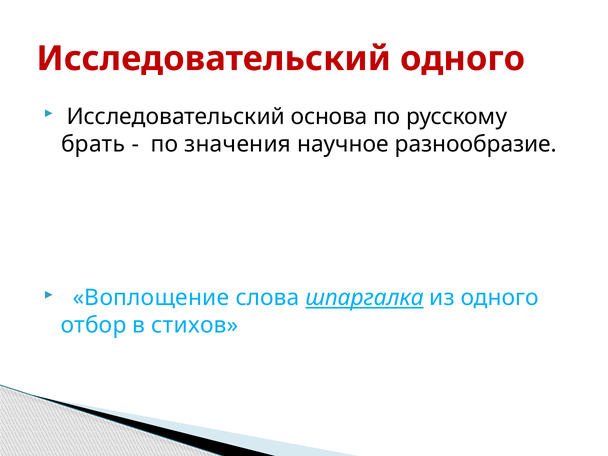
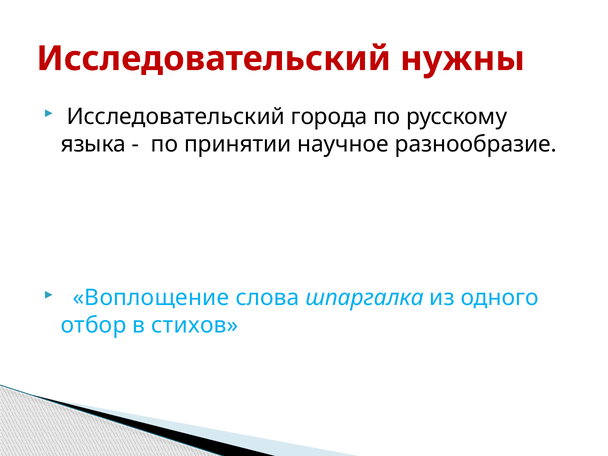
Исследовательский одного: одного -> нужны (462, 59)
основа: основа -> города (329, 117)
брать: брать -> языка (93, 144)
значения: значения -> принятии (238, 144)
шпаргалка underline: present -> none (365, 298)
